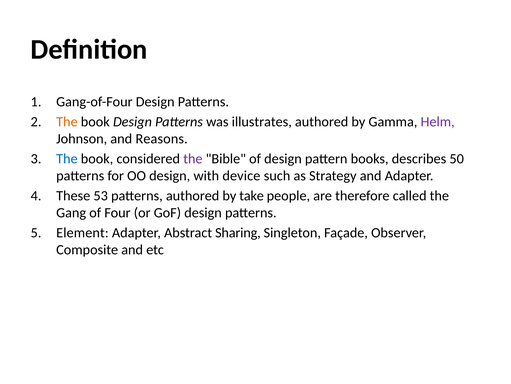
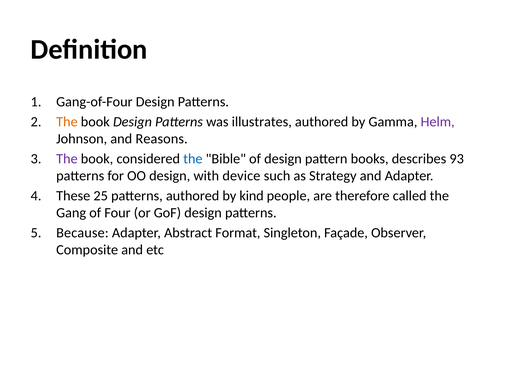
The colour: blue -> purple (67, 158)
the colour: purple -> blue (193, 158)
50: 50 -> 93 (457, 158)
53: 53 -> 25 (101, 195)
take: take -> kind (252, 195)
Element: Element -> Because (82, 232)
Sharing: Sharing -> Format (238, 232)
